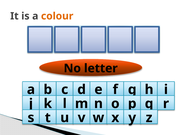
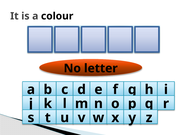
colour colour: orange -> black (57, 16)
